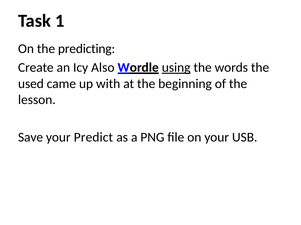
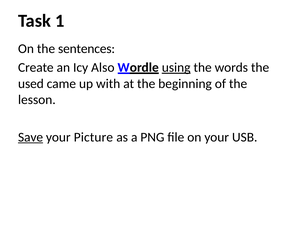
predicting: predicting -> sentences (87, 49)
Save underline: none -> present (31, 138)
Predict: Predict -> Picture (93, 138)
